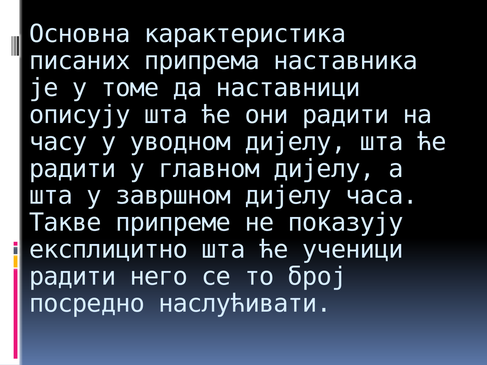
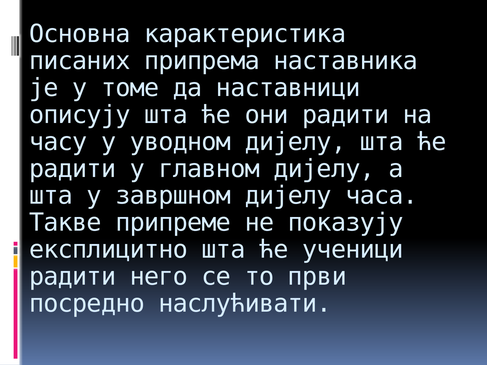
број: број -> први (317, 277)
